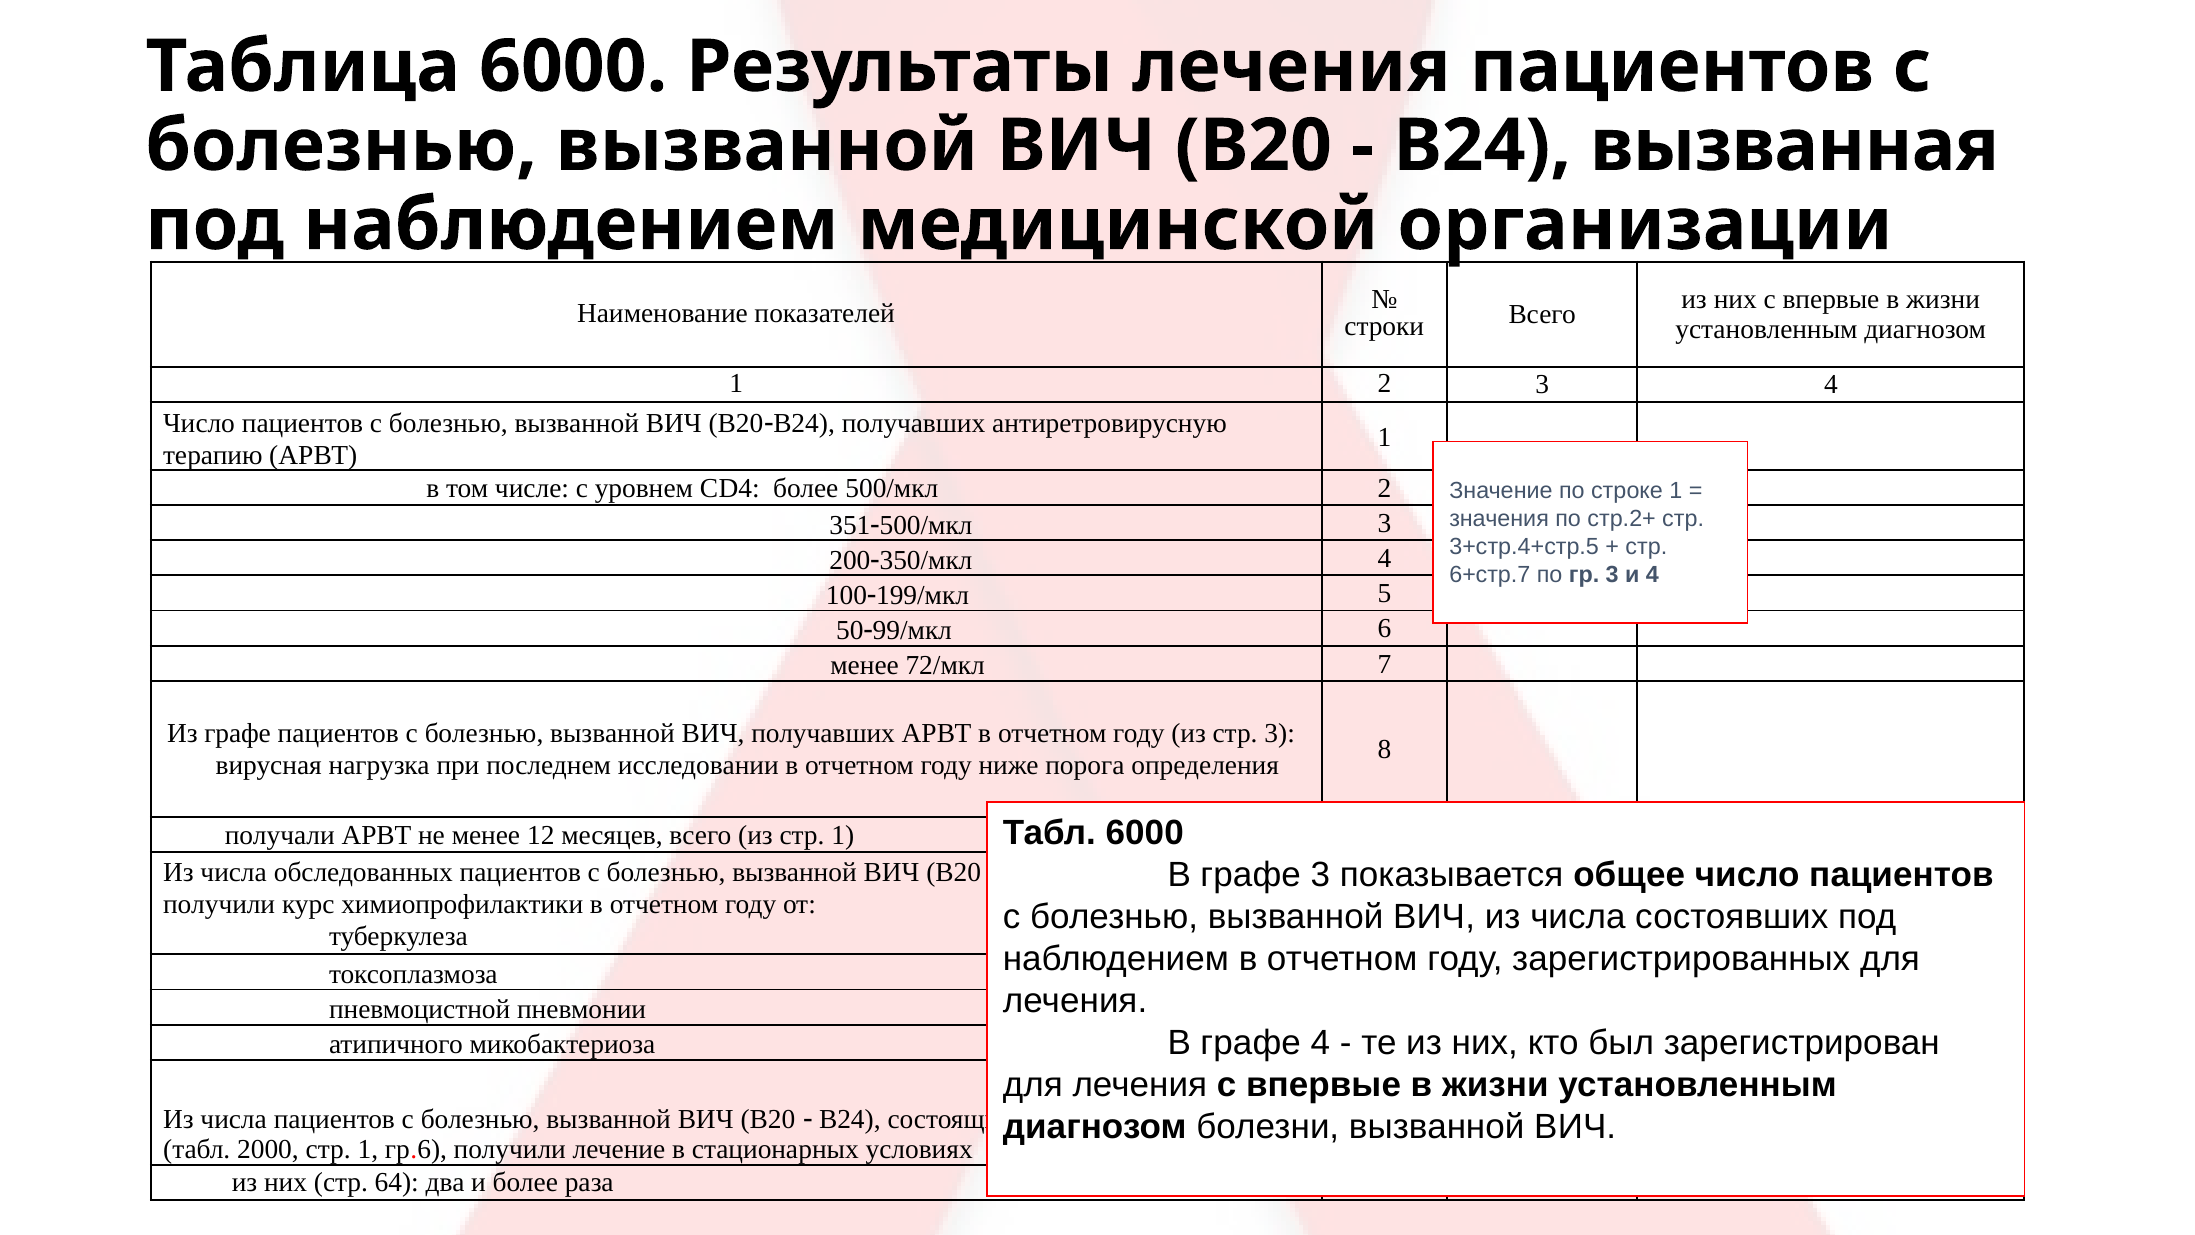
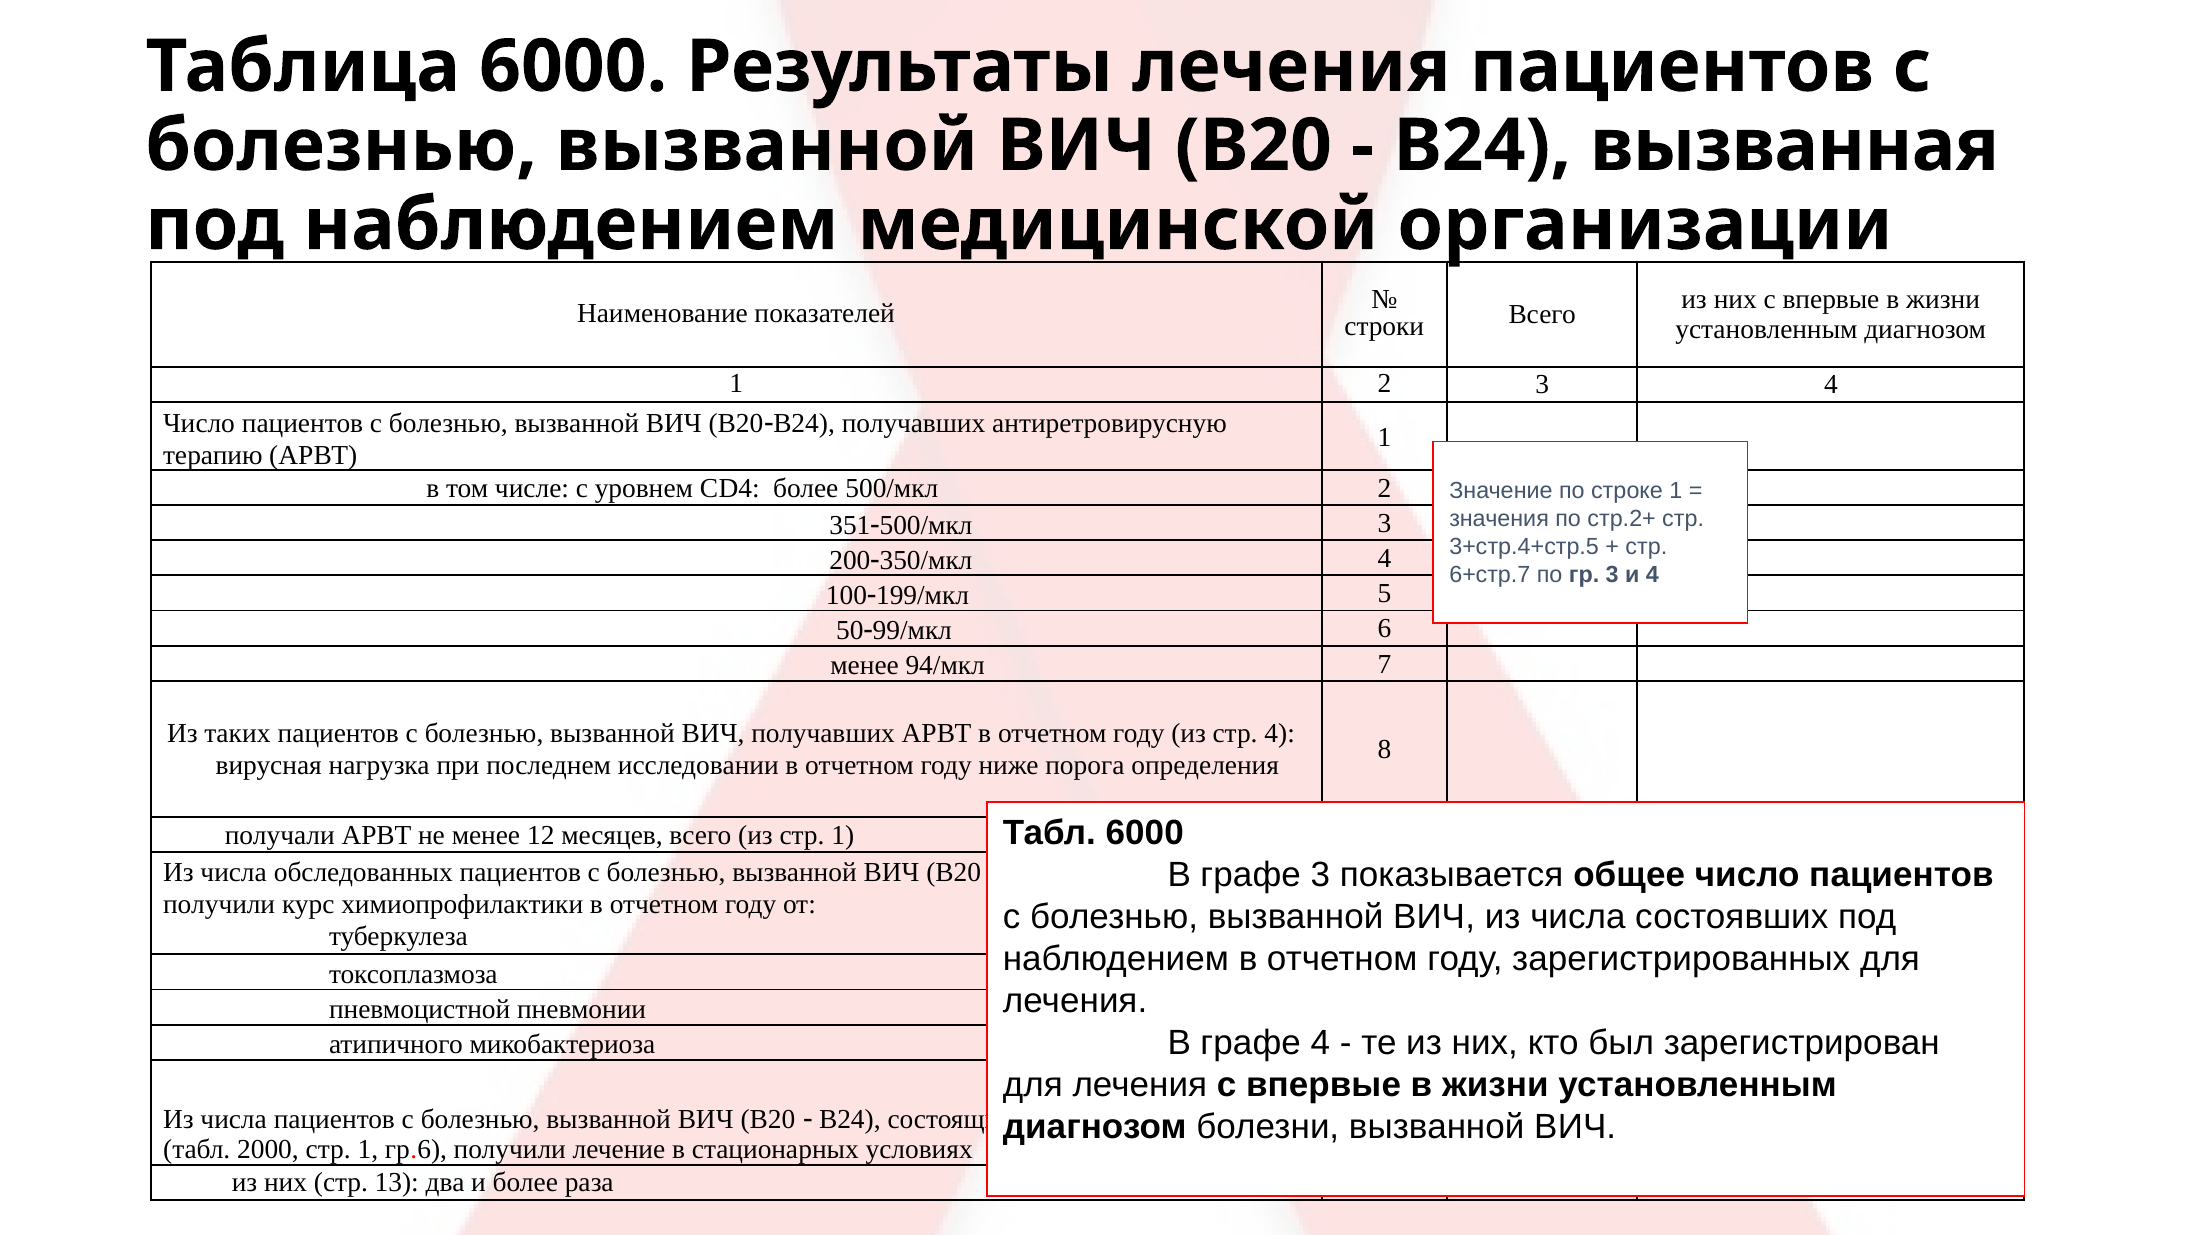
72/мкл: 72/мкл -> 94/мкл (945, 665)
Из графе: графе -> таких (237, 734)
стр 3: 3 -> 4 (1280, 734)
стр 64: 64 -> 13 (397, 1182)
